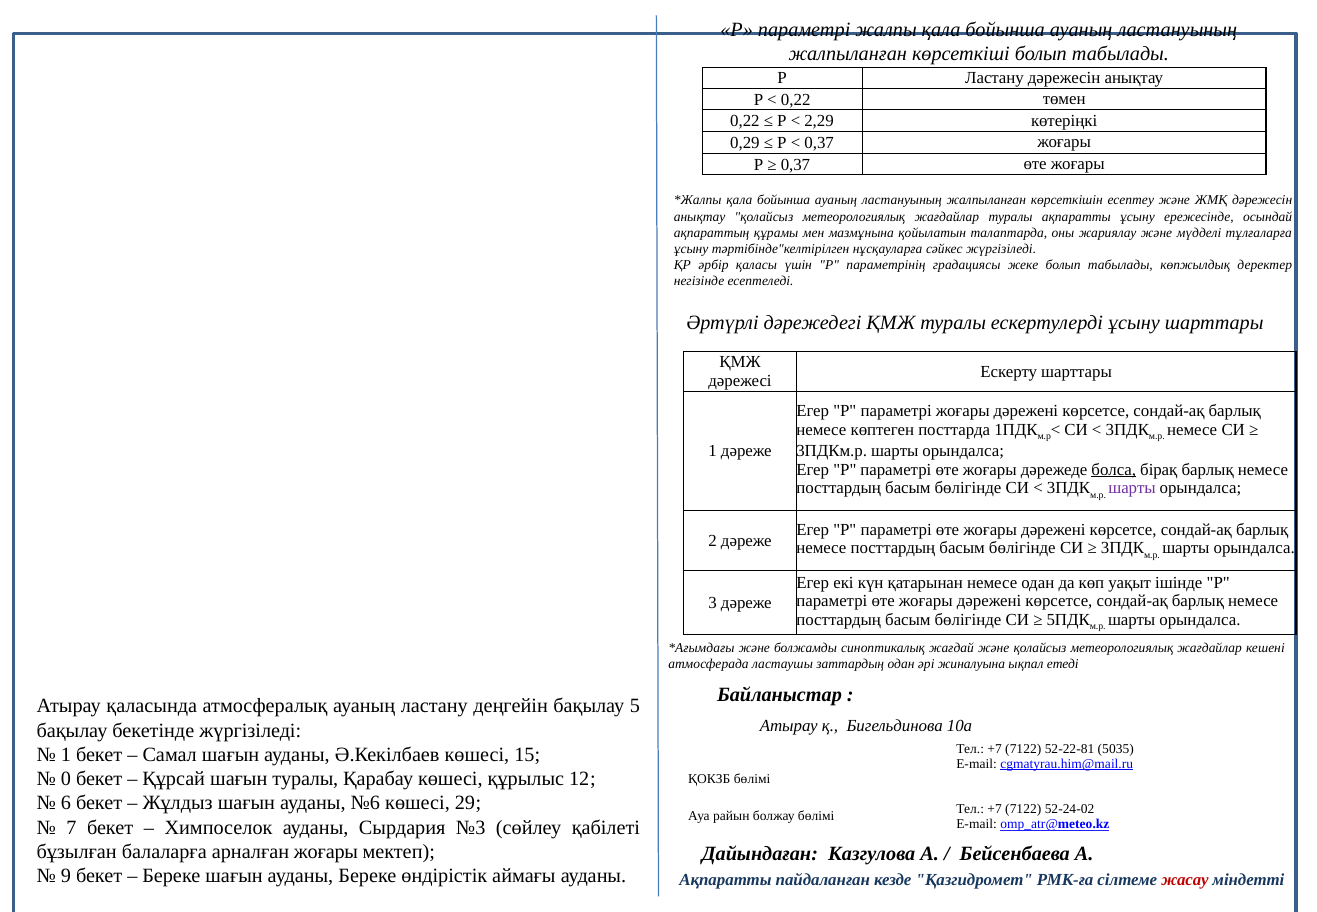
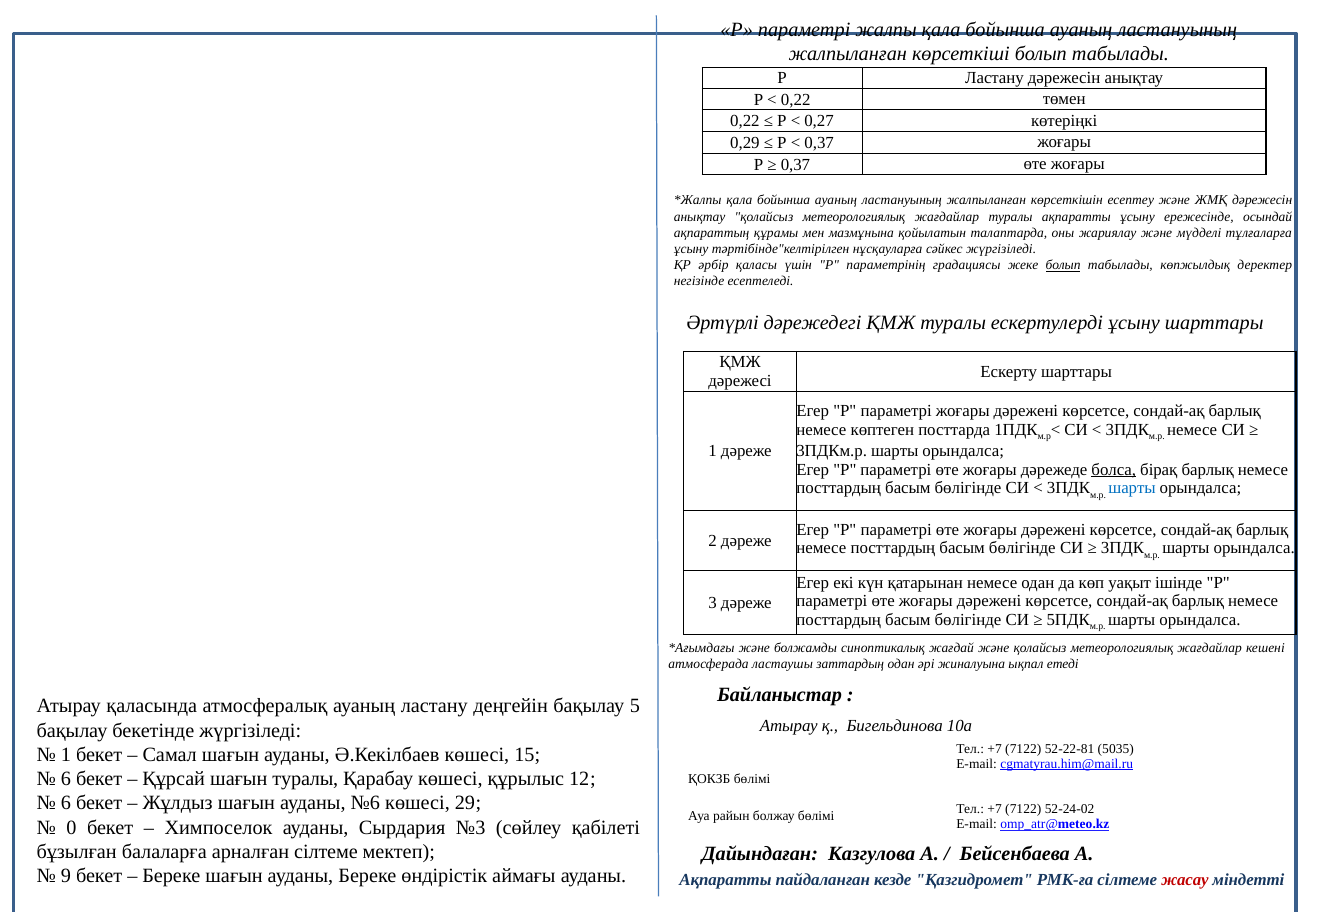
2,29: 2,29 -> 0,27 (819, 121)
болып underline: none -> present (1063, 265)
шарты colour: purple -> blue (1132, 488)
0: 0 -> 6 (66, 779)
7: 7 -> 0 (72, 827)
арналған жоғары: жоғары -> сілтеме (326, 852)
